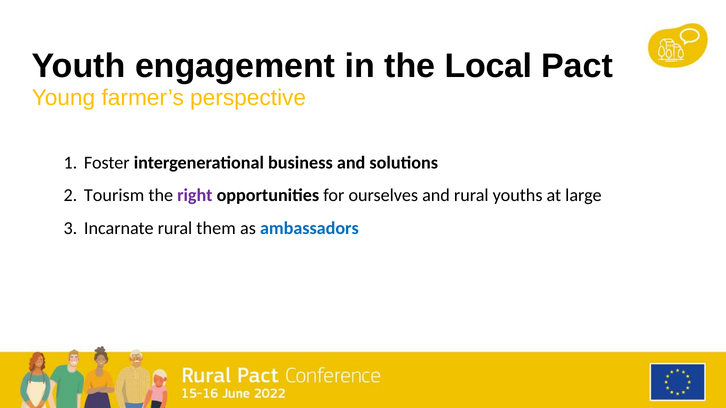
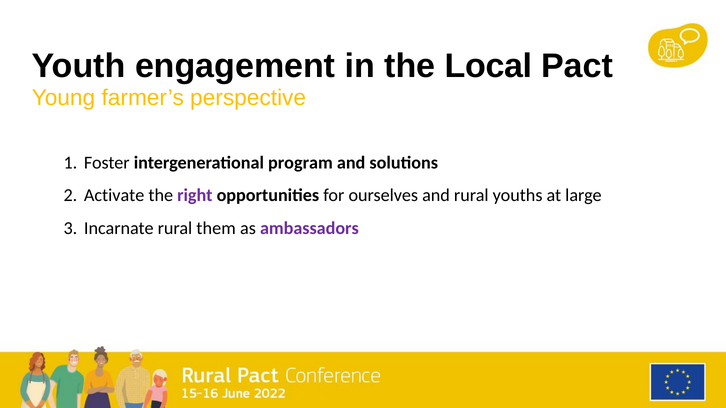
business: business -> program (300, 163)
Tourism: Tourism -> Activate (114, 196)
ambassadors colour: blue -> purple (309, 228)
